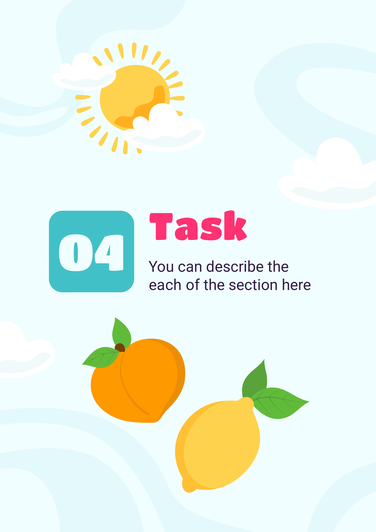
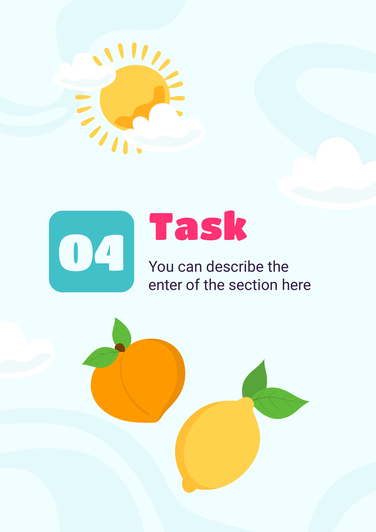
each: each -> enter (165, 285)
